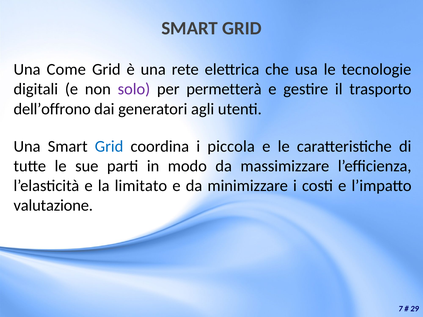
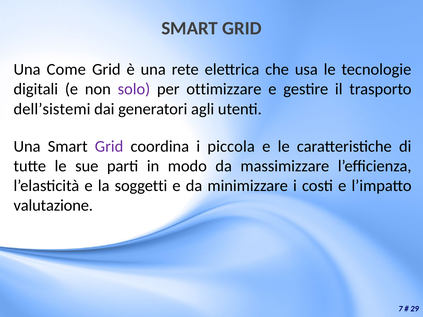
permetterà: permetterà -> ottimizzare (224, 89)
dell’offrono: dell’offrono -> dell’sistemi (52, 109)
Grid colour: blue -> purple (109, 146)
limitato: limitato -> soggetti (141, 186)
